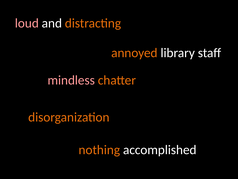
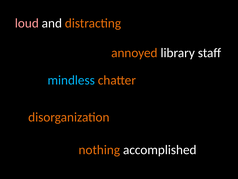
mindless colour: pink -> light blue (71, 80)
